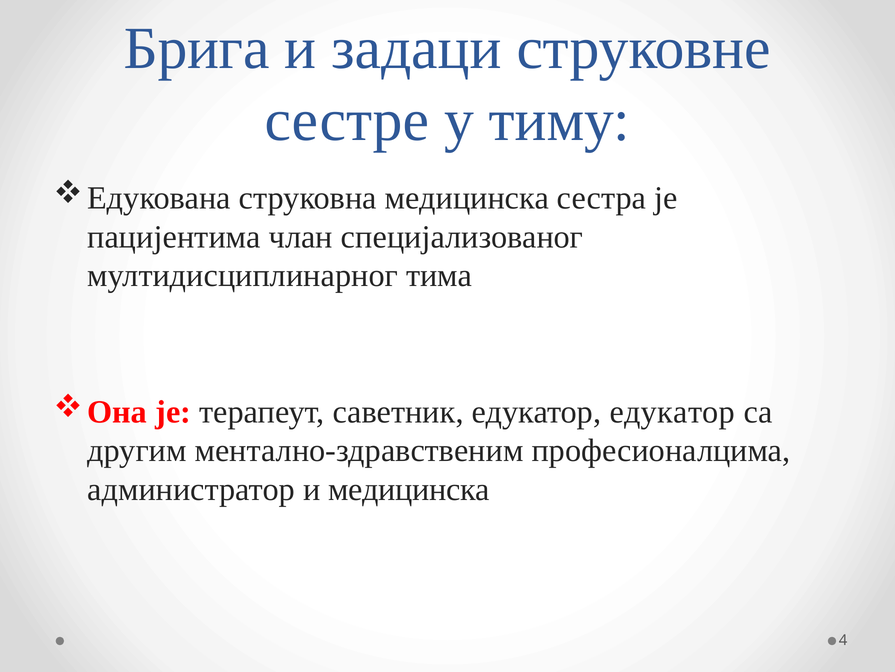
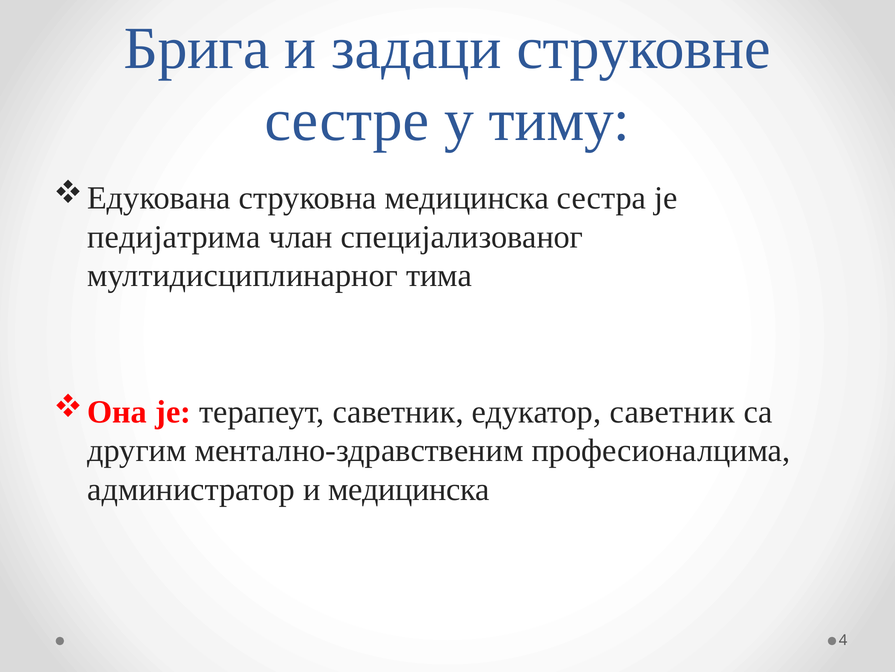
пацијентима: пацијентима -> педијатрима (174, 237)
едукатор едукатор: едукатор -> саветник (672, 411)
